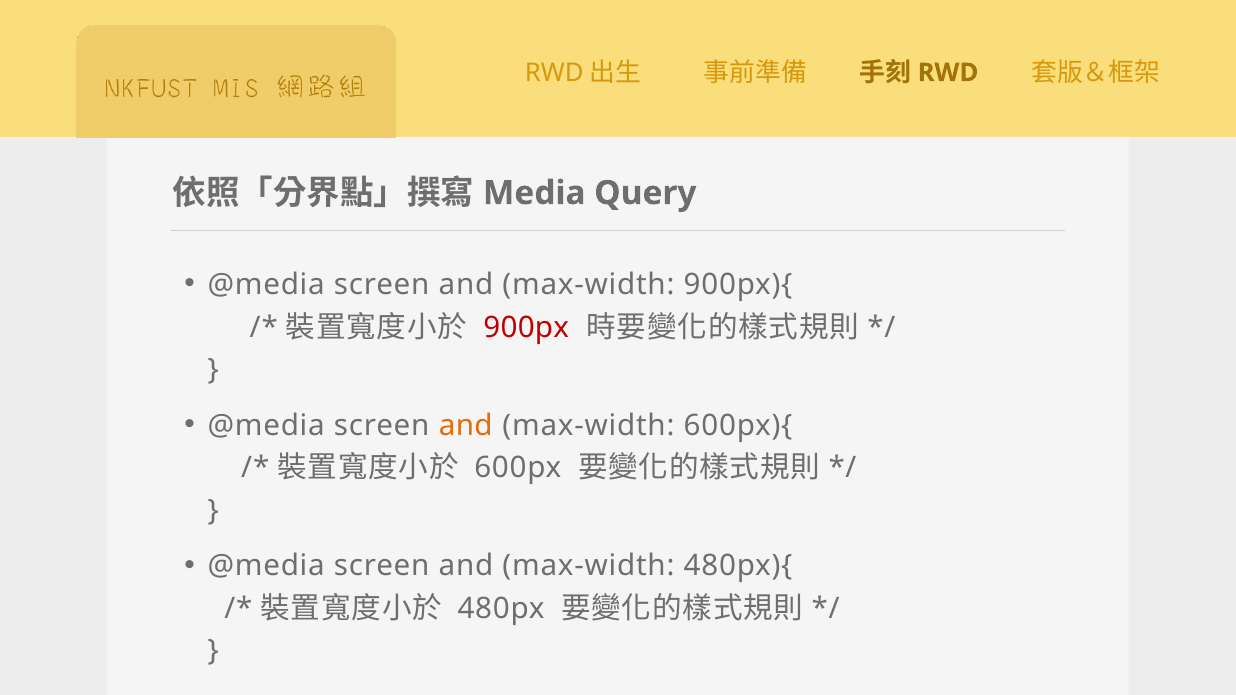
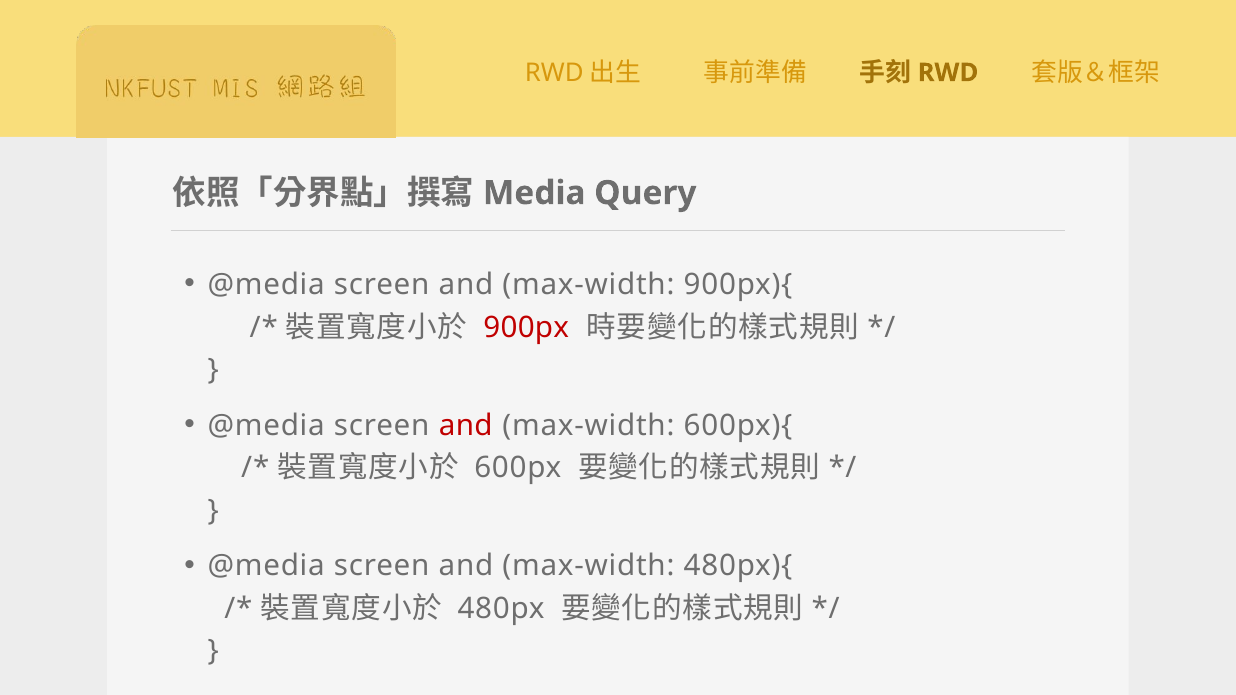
and colour: orange -> red (466, 426)
